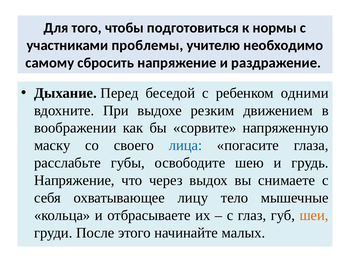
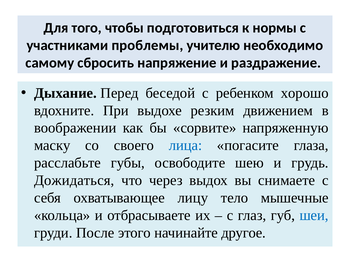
одними: одними -> хорошо (305, 93)
Напряжение: Напряжение -> Дожидаться (74, 181)
шеи colour: orange -> blue (314, 216)
малых: малых -> другое (244, 233)
